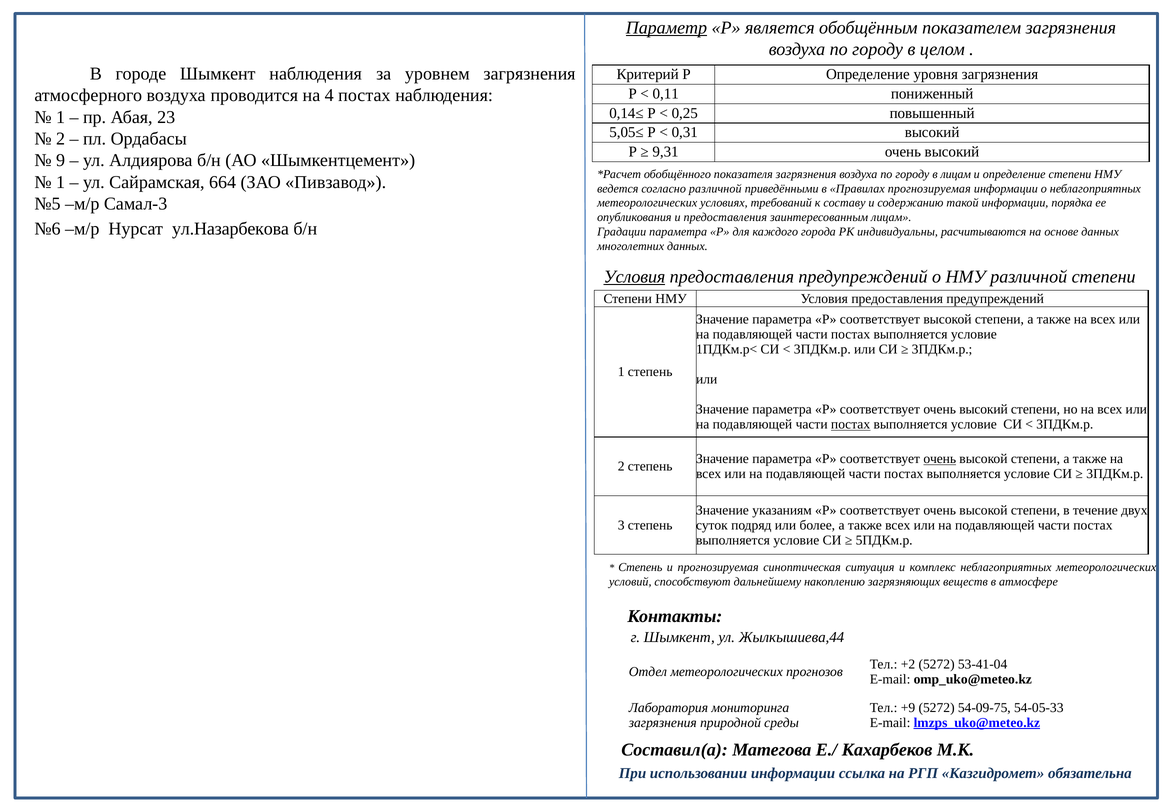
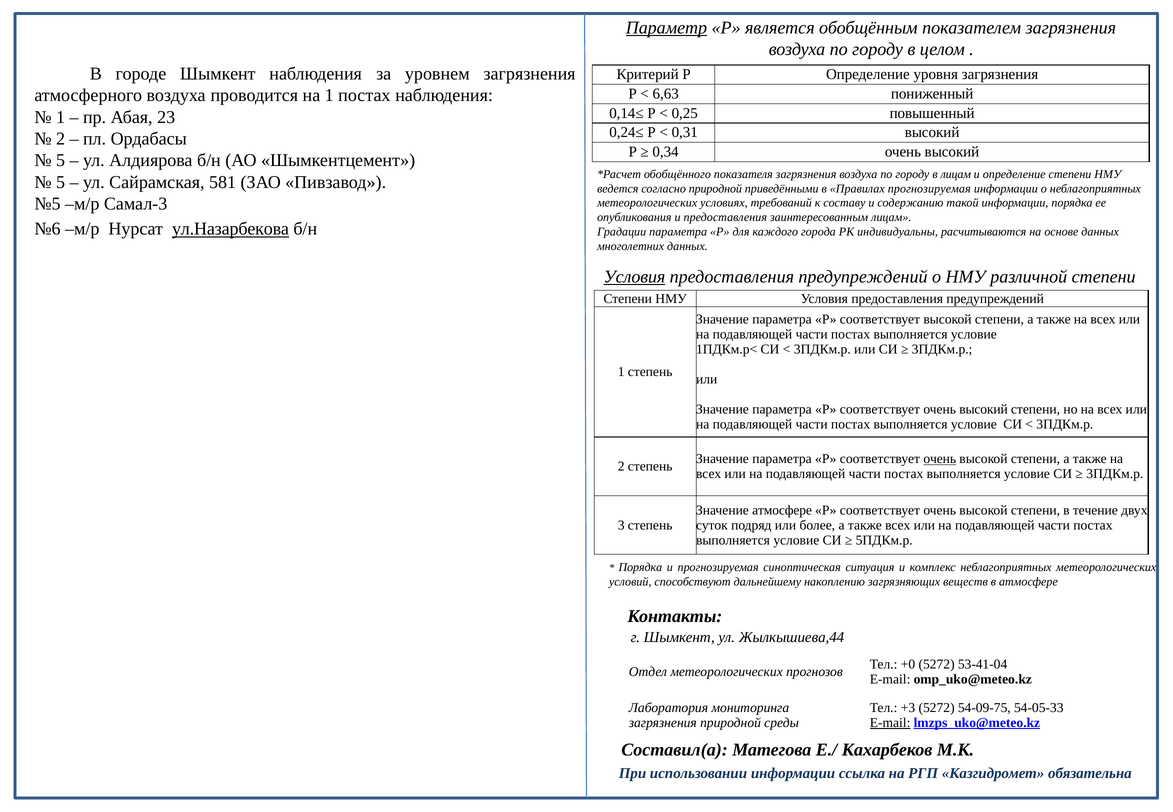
0,11: 0,11 -> 6,63 (666, 94)
на 4: 4 -> 1 (329, 96)
5,05≤: 5,05≤ -> 0,24≤ (627, 133)
9,31: 9,31 -> 0,34 (666, 152)
9: 9 -> 5 (61, 160)
1: 1 -> 5 (61, 182)
664: 664 -> 581 (223, 182)
согласно различной: различной -> природной (715, 189)
ул.Назарбекова underline: none -> present (230, 229)
постах underline: present -> none (851, 425)
Значение указаниям: указаниям -> атмосфере (782, 510)
Степень: Степень -> Порядка (640, 567)
+2: +2 -> +0 (908, 664)
+9: +9 -> +3 (908, 708)
E-mail underline: none -> present (890, 723)
